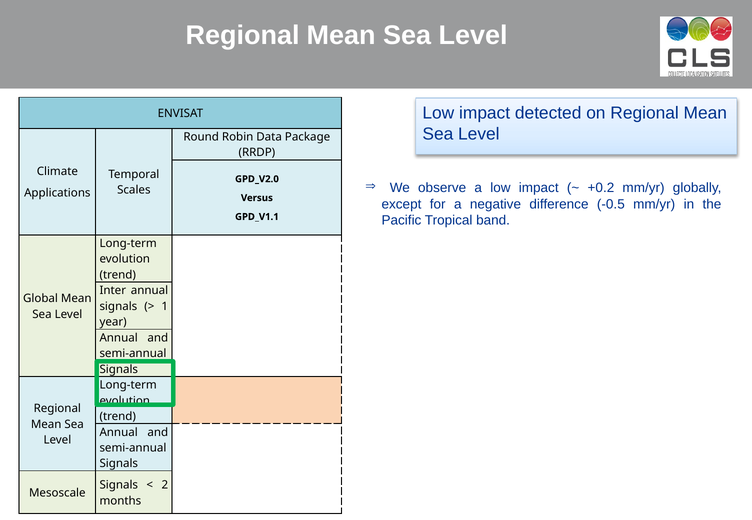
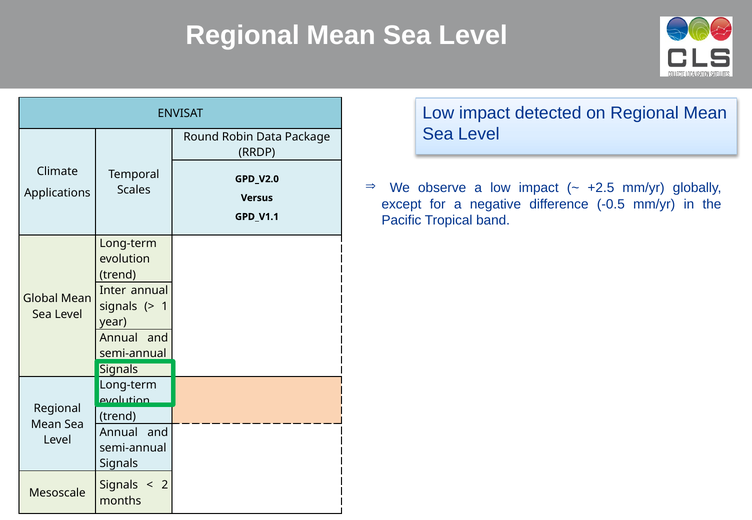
+0.2: +0.2 -> +2.5 (601, 188)
